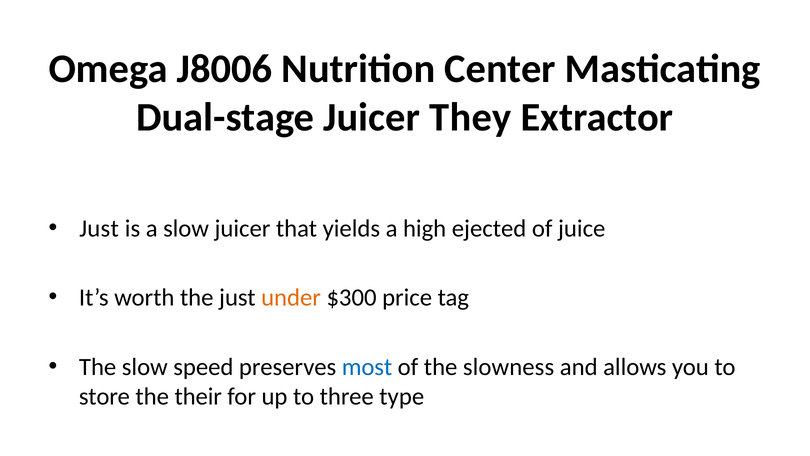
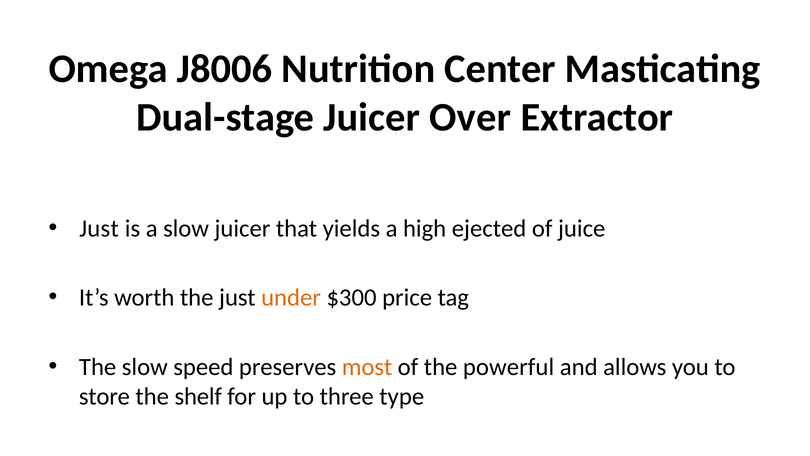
They: They -> Over (470, 117)
most colour: blue -> orange (367, 367)
slowness: slowness -> powerful (509, 367)
their: their -> shelf (198, 396)
